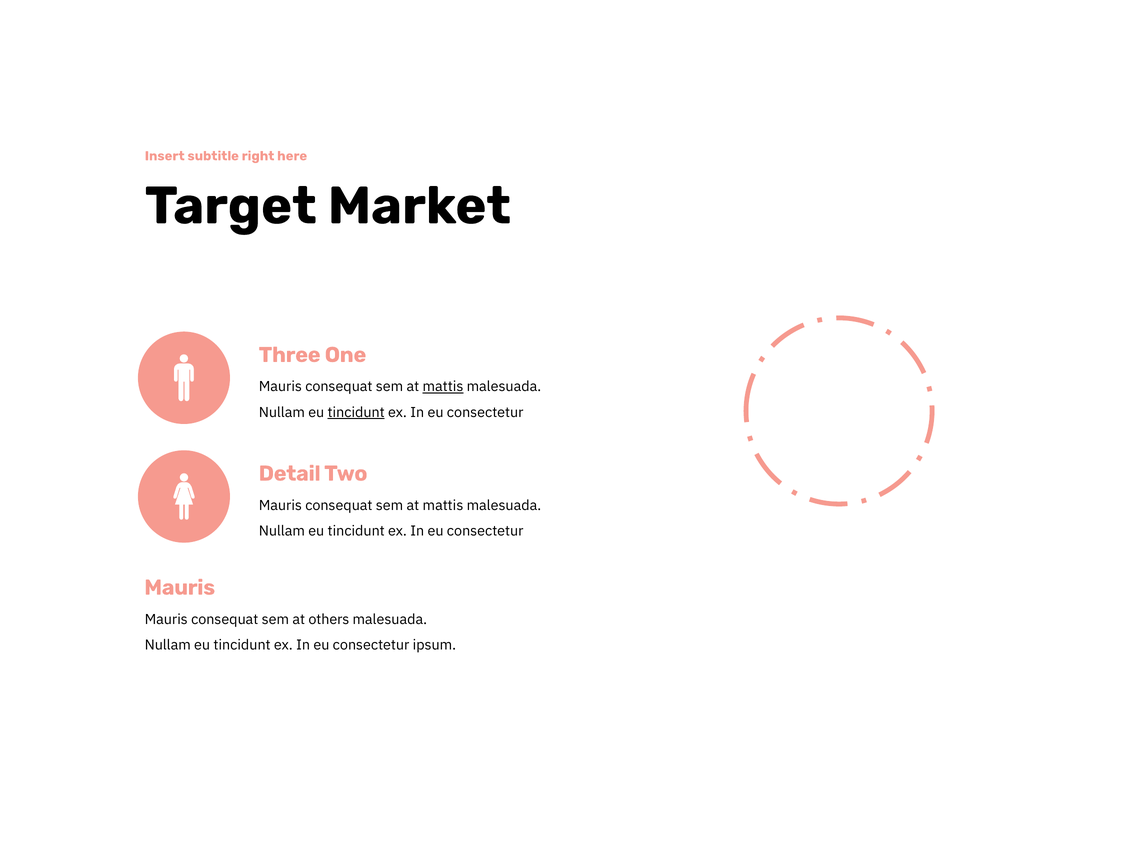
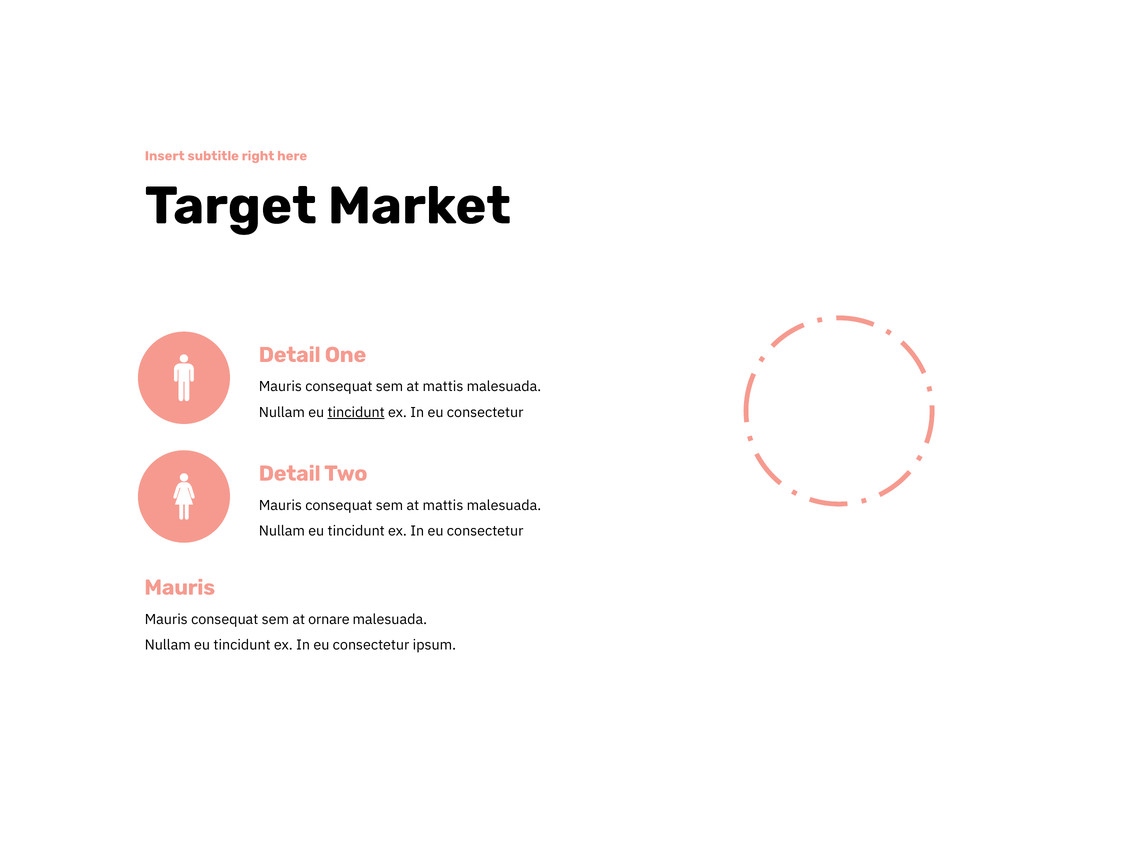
Three: Three -> Detail (290, 355)
mattis underline: present -> none (443, 387)
others: others -> ornare (329, 619)
